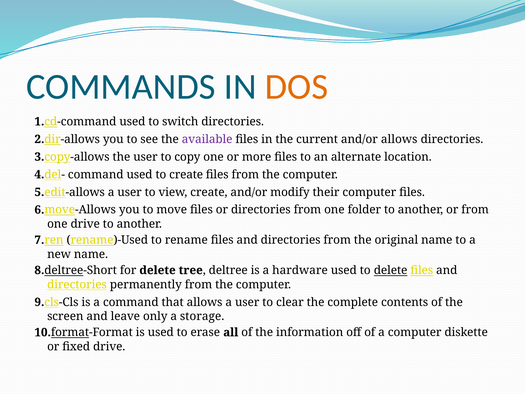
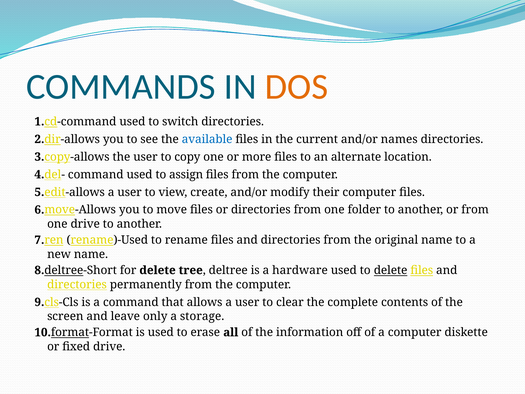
available colour: purple -> blue (207, 139)
and/or allows: allows -> names (399, 139)
to create: create -> assign (186, 174)
